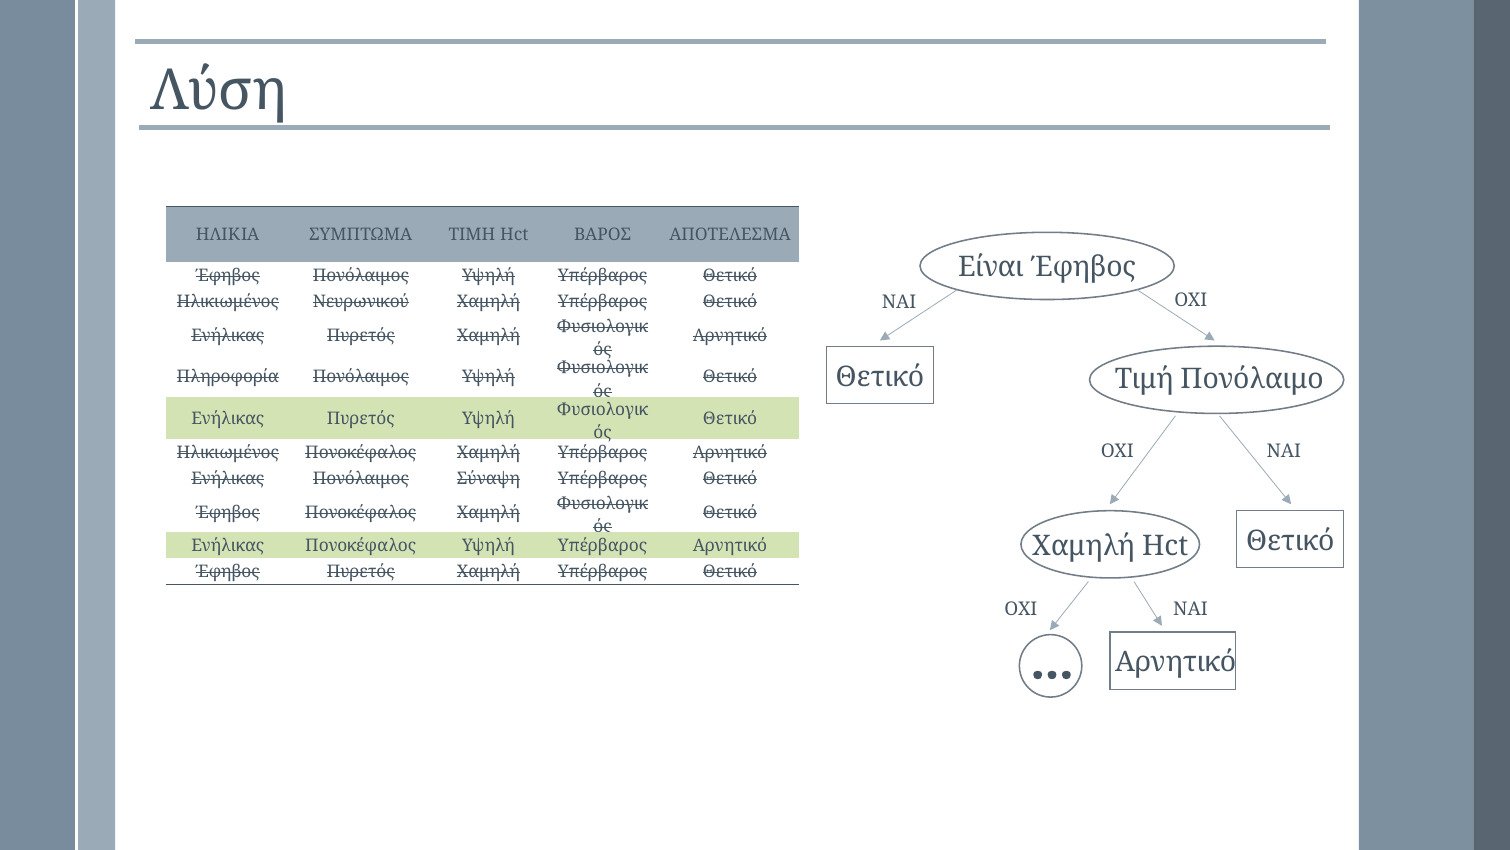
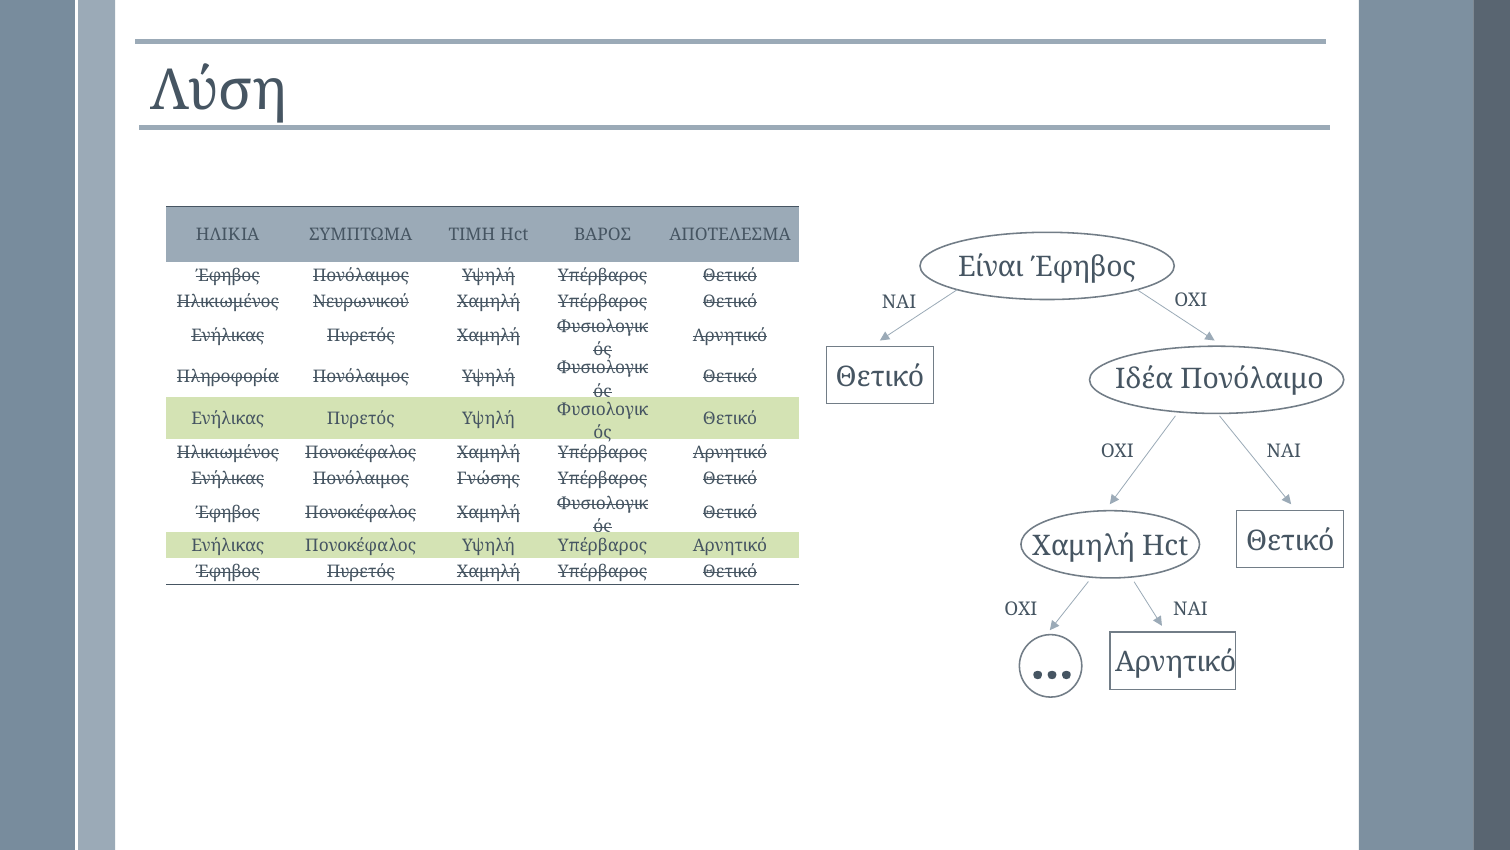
Τιμή: Τιμή -> Ιδέα (1144, 379)
Σύναψη: Σύναψη -> Γνώσης (488, 478)
